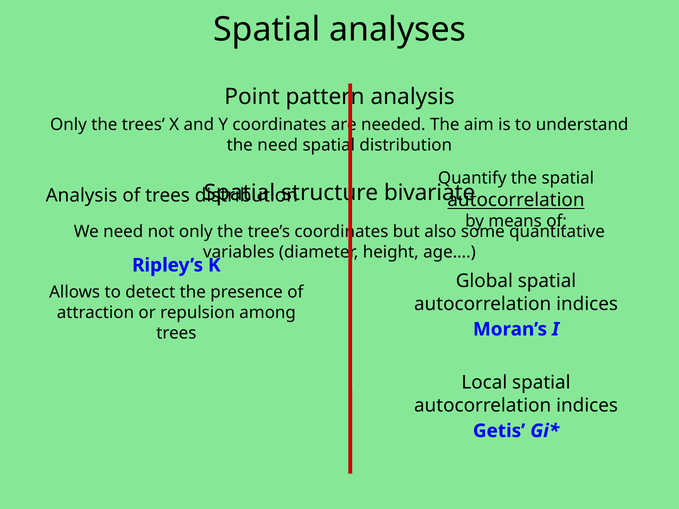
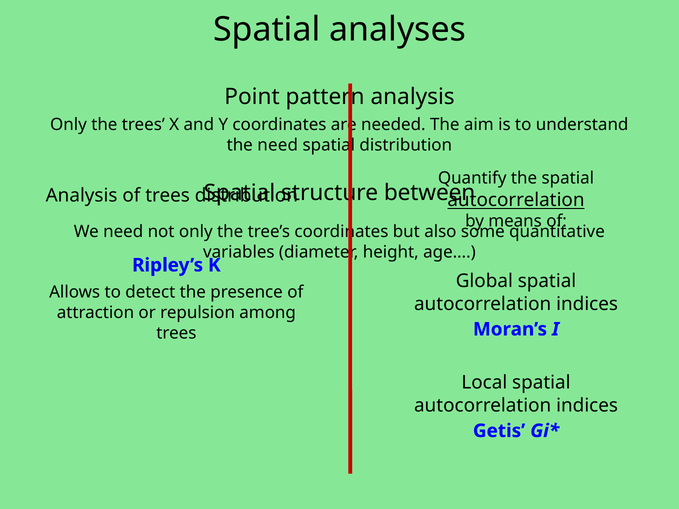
bivariate: bivariate -> between (430, 193)
